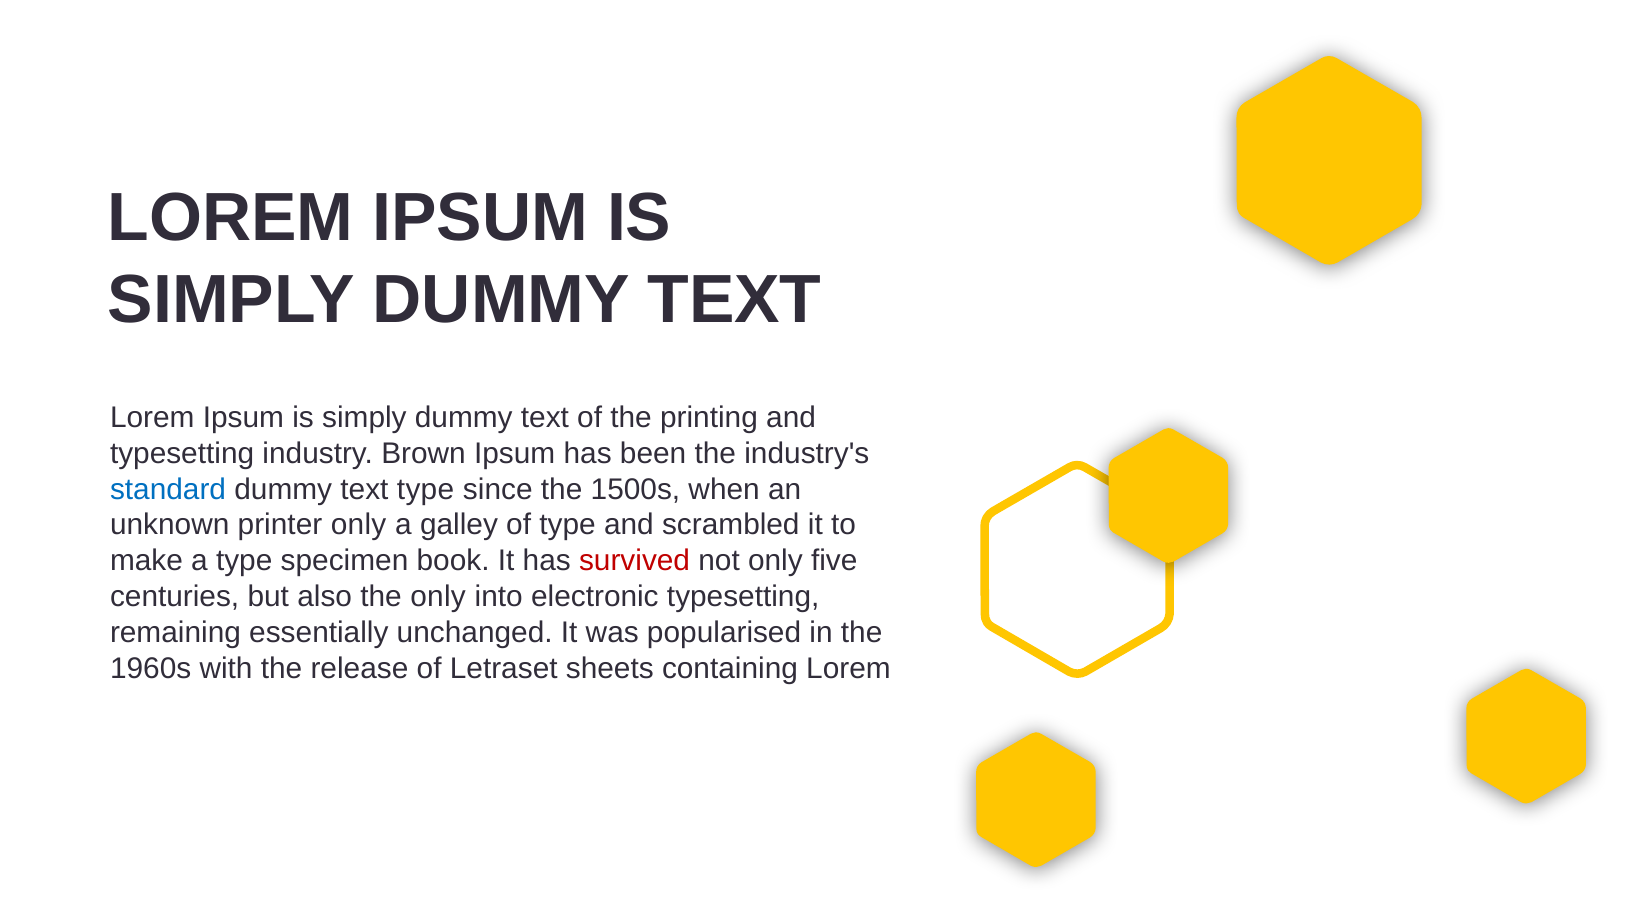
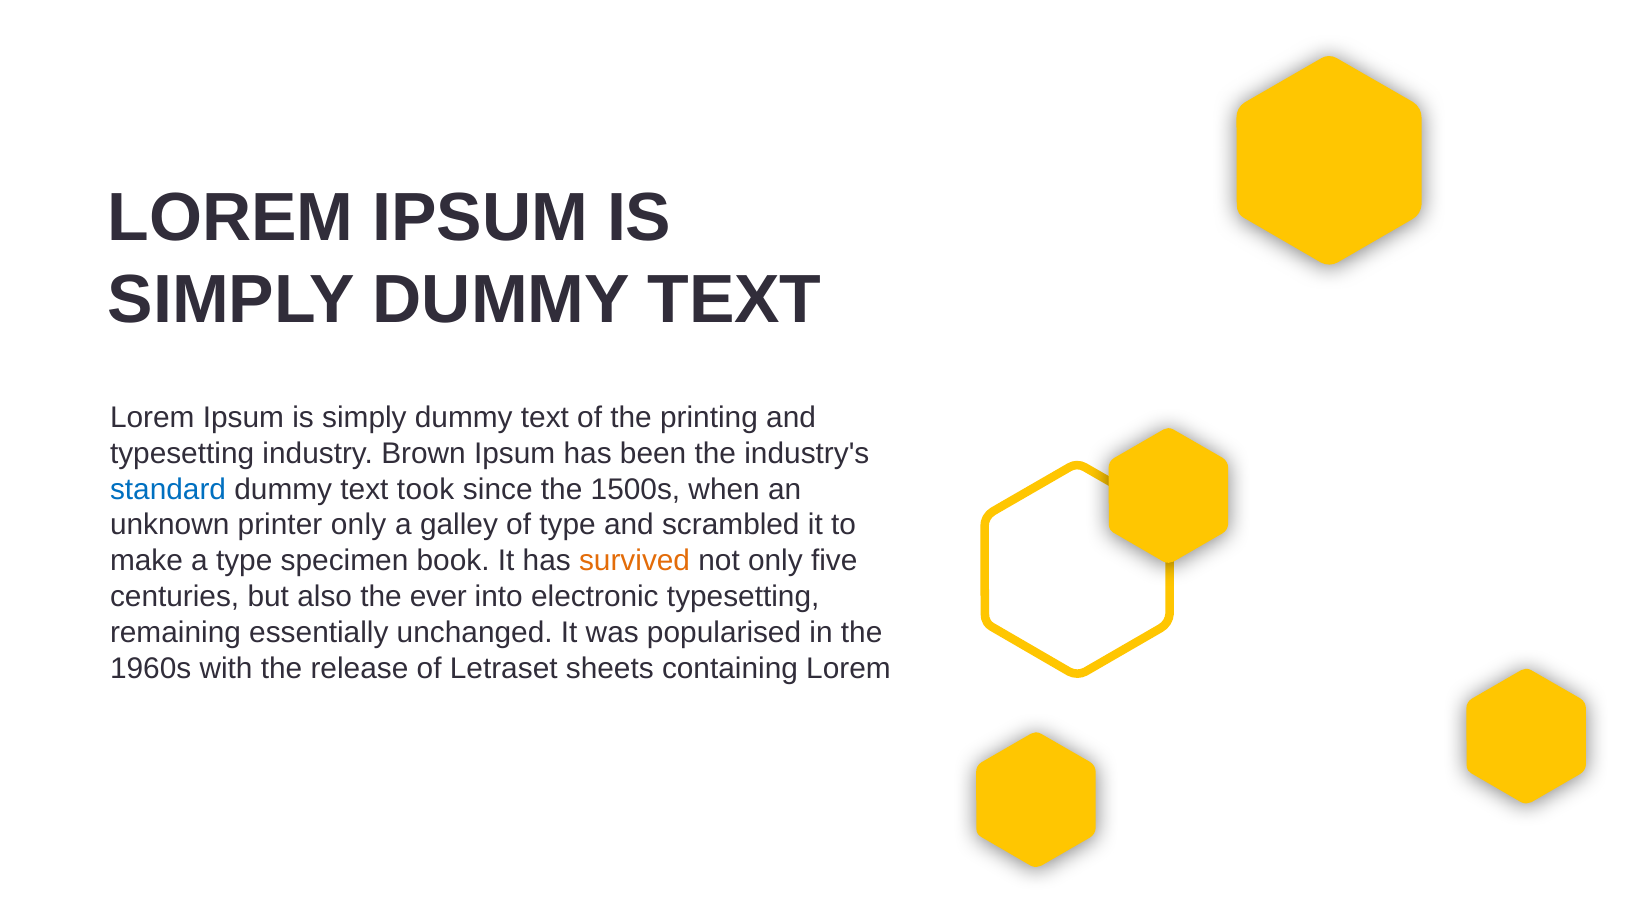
text type: type -> took (426, 489)
survived colour: red -> orange (635, 561)
the only: only -> ever (438, 596)
